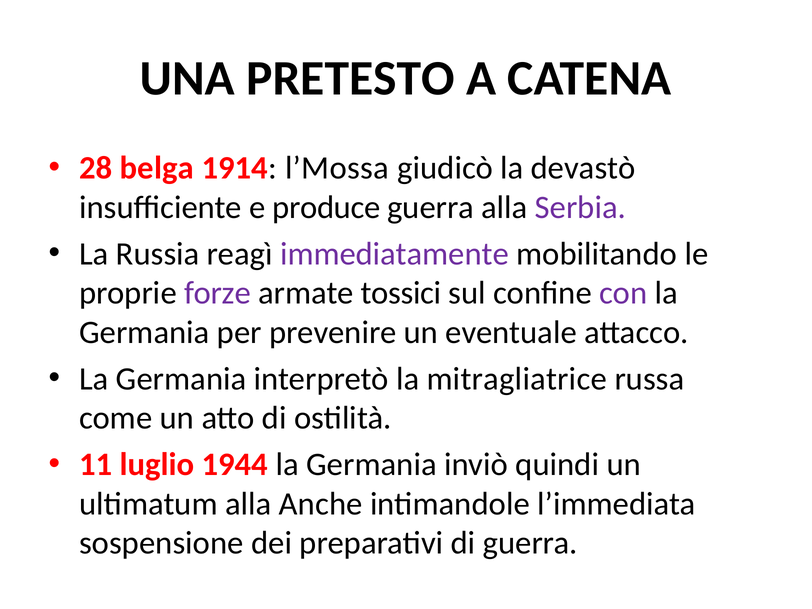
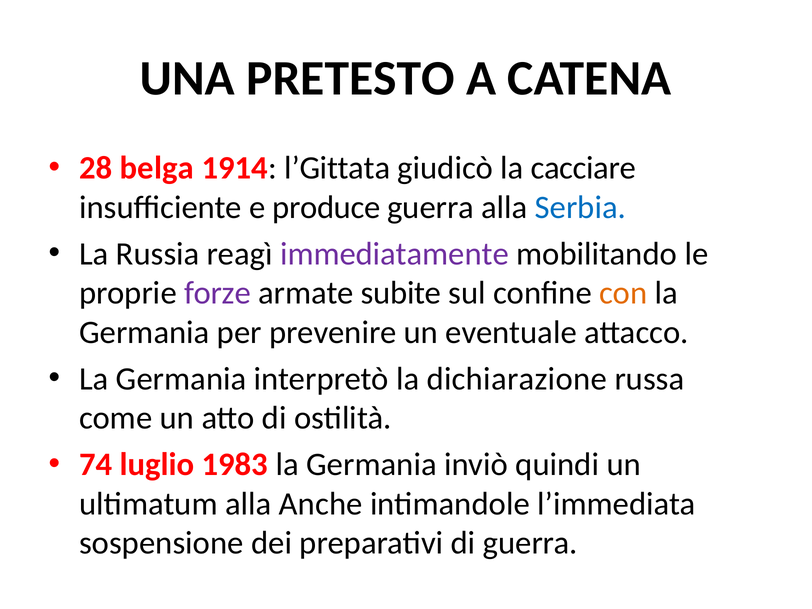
l’Mossa: l’Mossa -> l’Gittata (337, 168)
devastò: devastò -> cacciare (583, 168)
Serbia colour: purple -> blue (580, 207)
tossici: tossici -> subite (401, 293)
con colour: purple -> orange (623, 293)
mitragliatrice: mitragliatrice -> dichiarazione (517, 379)
11: 11 -> 74 (96, 465)
1944: 1944 -> 1983 (235, 465)
